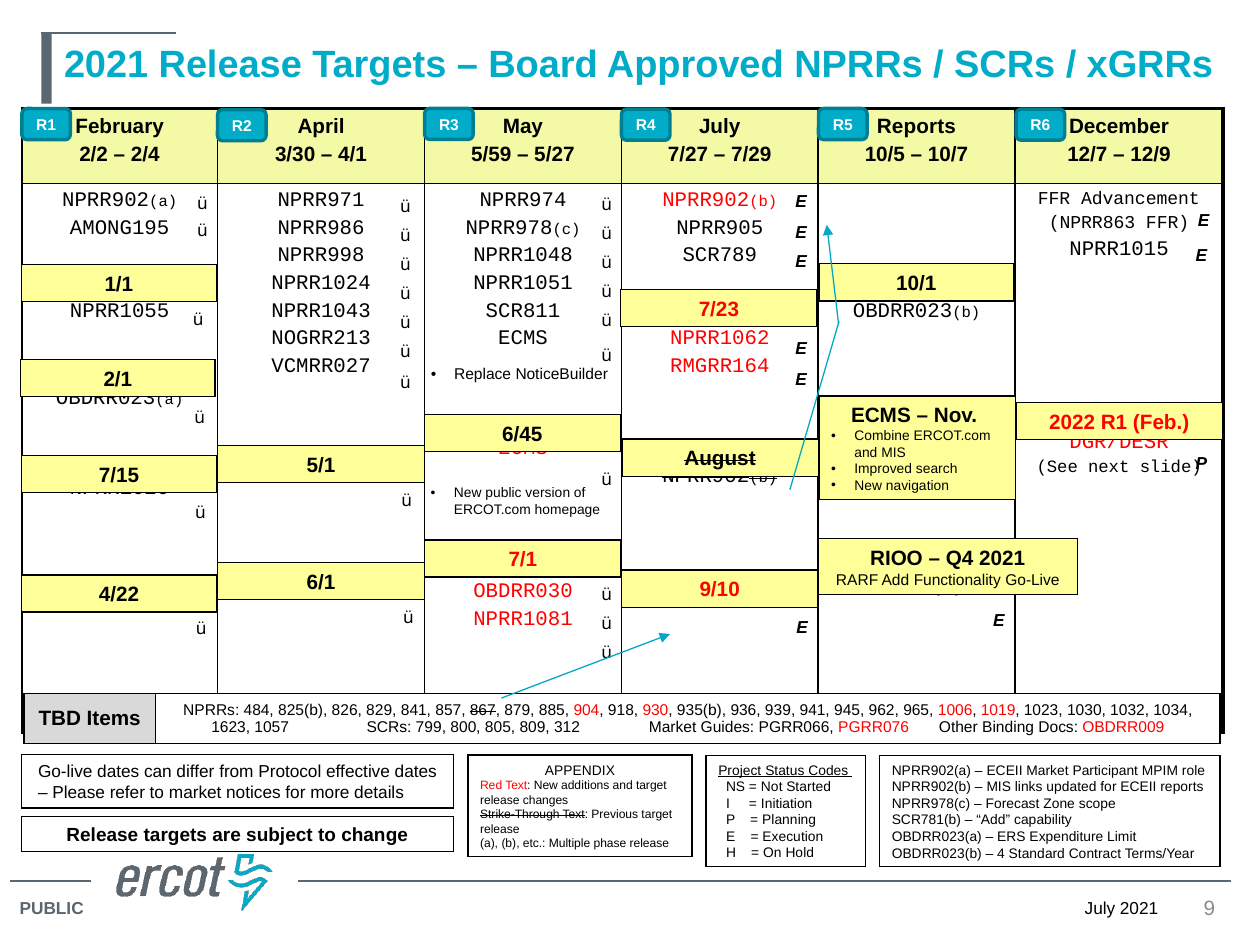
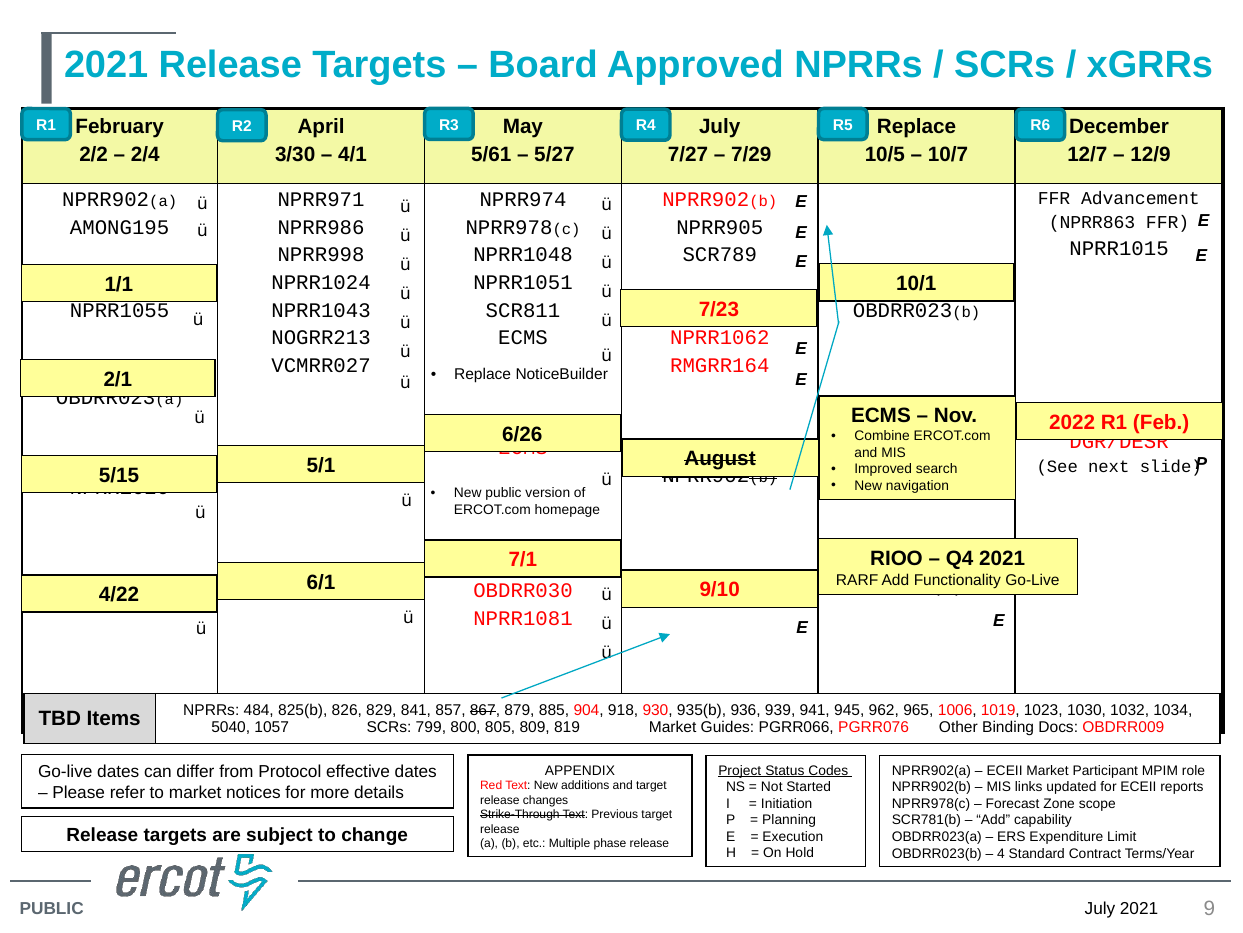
Reports: Reports -> Replace (917, 127)
5/59: 5/59 -> 5/61 (491, 154)
6/45: 6/45 -> 6/26 (522, 434)
7/15: 7/15 -> 5/15 (119, 475)
1623: 1623 -> 5040 (231, 727)
312: 312 -> 819 (567, 727)
